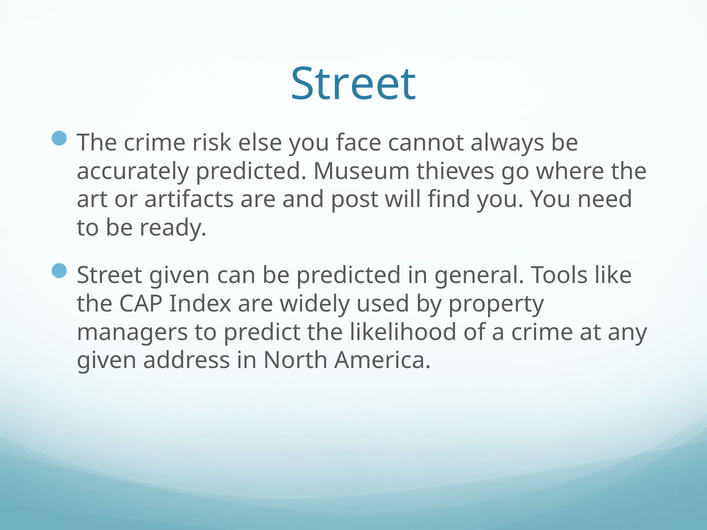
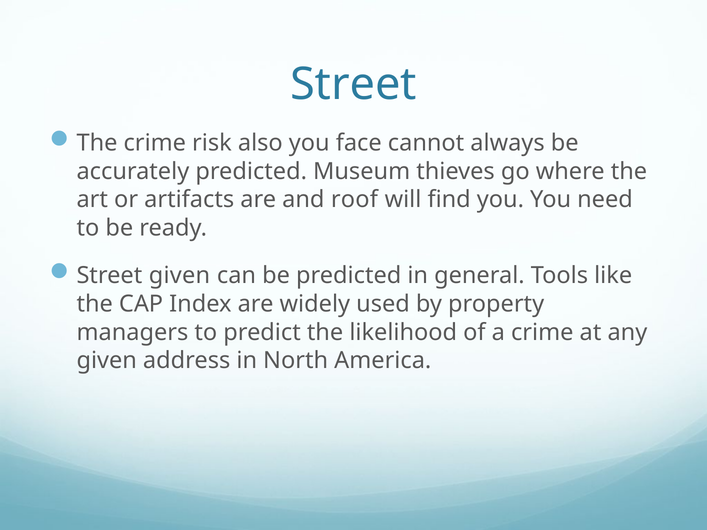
else: else -> also (260, 143)
post: post -> roof (354, 200)
